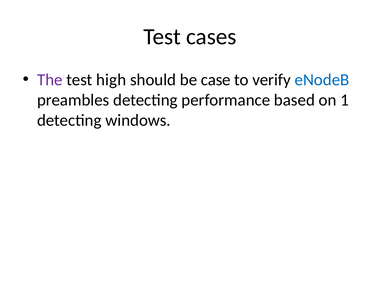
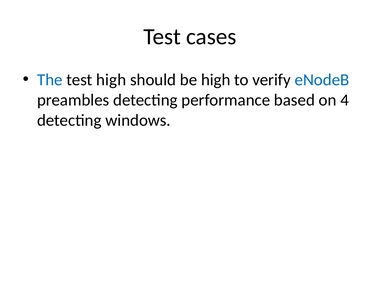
The colour: purple -> blue (50, 80)
be case: case -> high (216, 80)
1: 1 -> 4 (345, 100)
